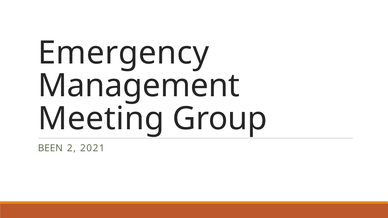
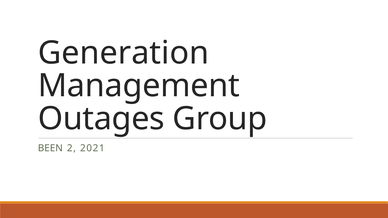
Emergency: Emergency -> Generation (123, 53)
Meeting: Meeting -> Outages (101, 119)
